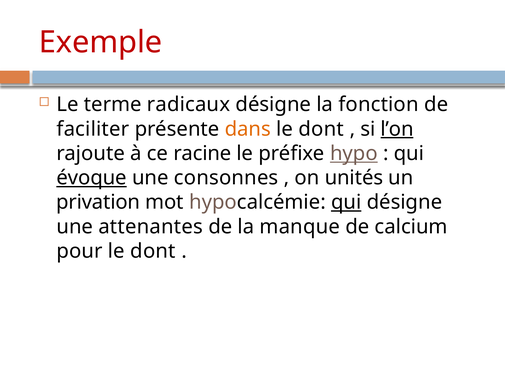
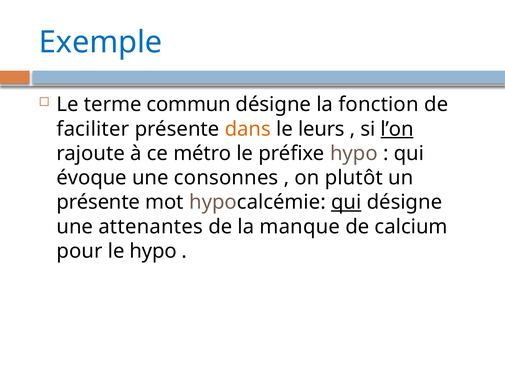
Exemple colour: red -> blue (101, 42)
radicaux: radicaux -> commun (189, 104)
dont: dont -> leurs (321, 129)
racine: racine -> métro (202, 153)
hypo underline: present -> none (354, 153)
évoque underline: present -> none (92, 178)
unités: unités -> plutôt (354, 178)
privation: privation -> présente (98, 202)
dont: dont -> hypo (153, 251)
